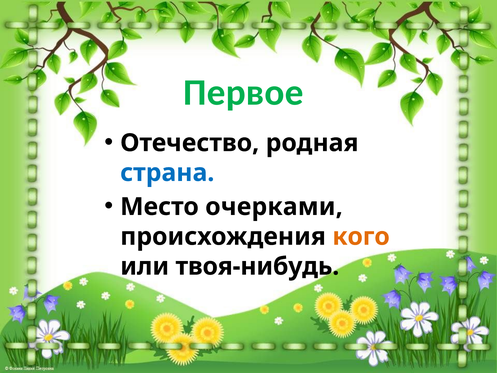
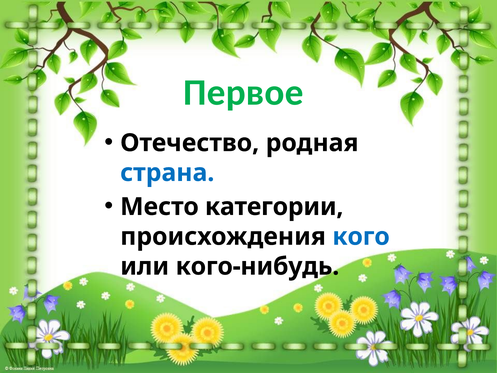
очерками: очерками -> категории (274, 207)
кого colour: orange -> blue (361, 236)
твоя-нибудь: твоя-нибудь -> кого-нибудь (257, 266)
